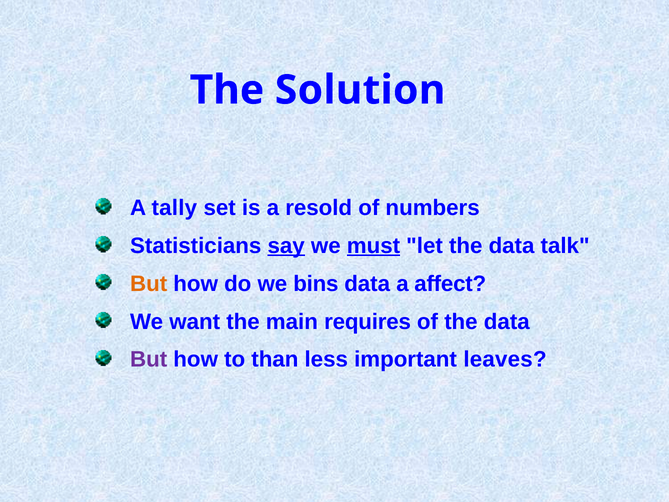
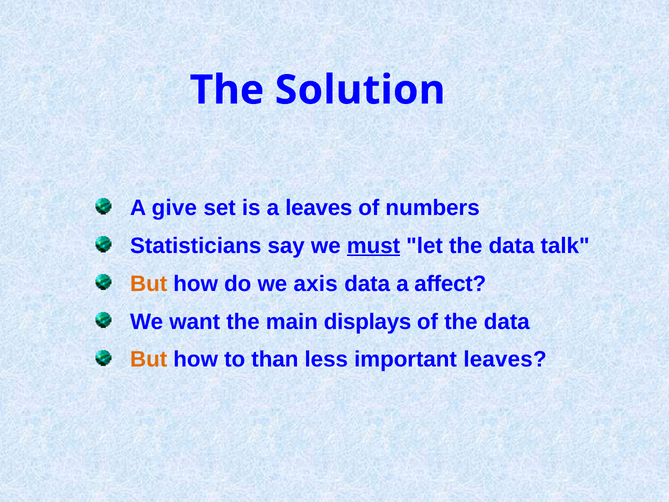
tally: tally -> give (174, 208)
a resold: resold -> leaves (319, 208)
say underline: present -> none (286, 246)
bins: bins -> axis (316, 284)
requires: requires -> displays (368, 321)
But colour: purple -> orange (149, 359)
